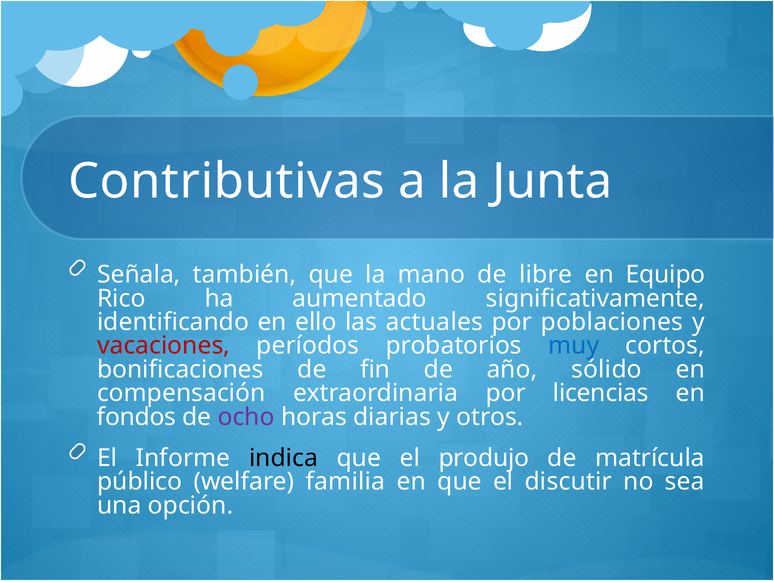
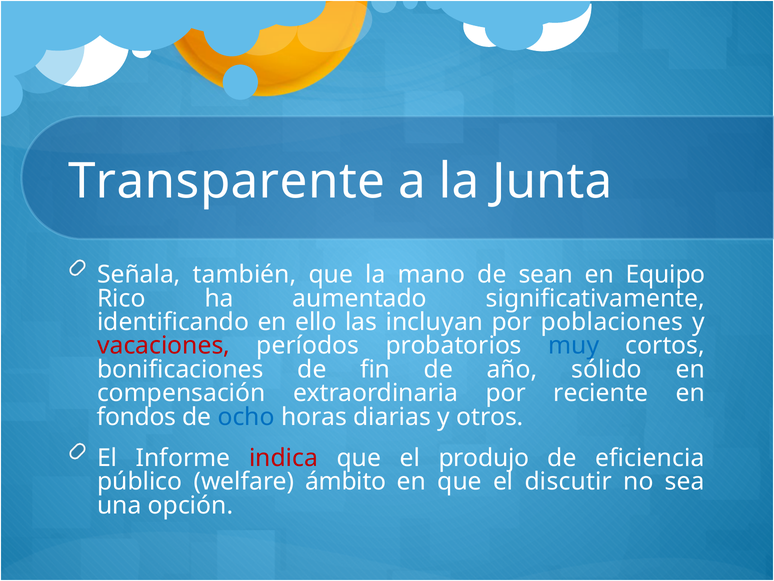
Contributivas: Contributivas -> Transparente (227, 181)
libre: libre -> sean (546, 274)
actuales: actuales -> incluyan (434, 322)
licencias: licencias -> reciente (601, 393)
ocho colour: purple -> blue (246, 417)
indica colour: black -> red (284, 458)
matrícula: matrícula -> eficiencia (650, 458)
familia: familia -> ámbito (346, 481)
